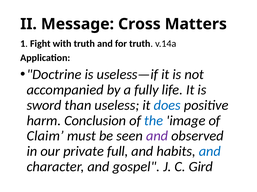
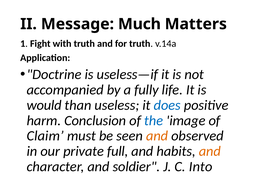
Cross: Cross -> Much (139, 24)
sword: sword -> would (44, 106)
and colour: purple -> orange (157, 136)
and colour: blue -> orange (210, 152)
gospel: gospel -> soldier (136, 167)
Gird: Gird -> Into (201, 167)
